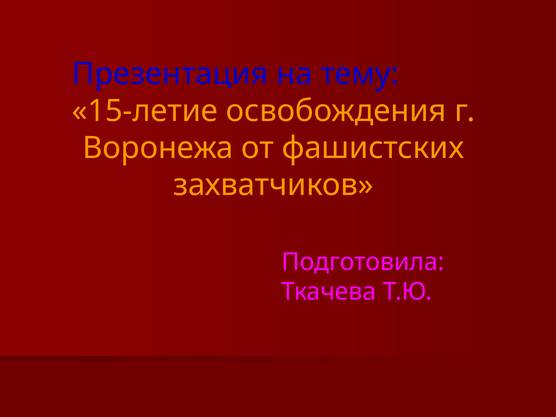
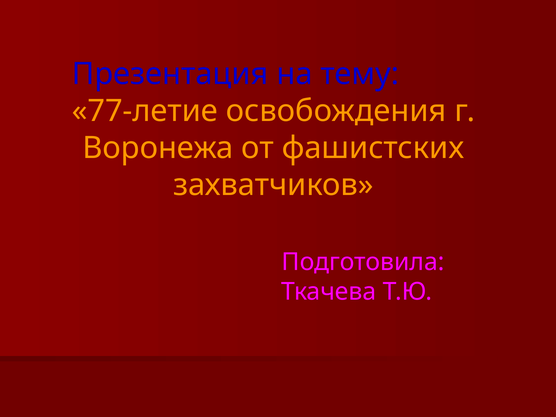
15-летие: 15-летие -> 77-летие (145, 111)
